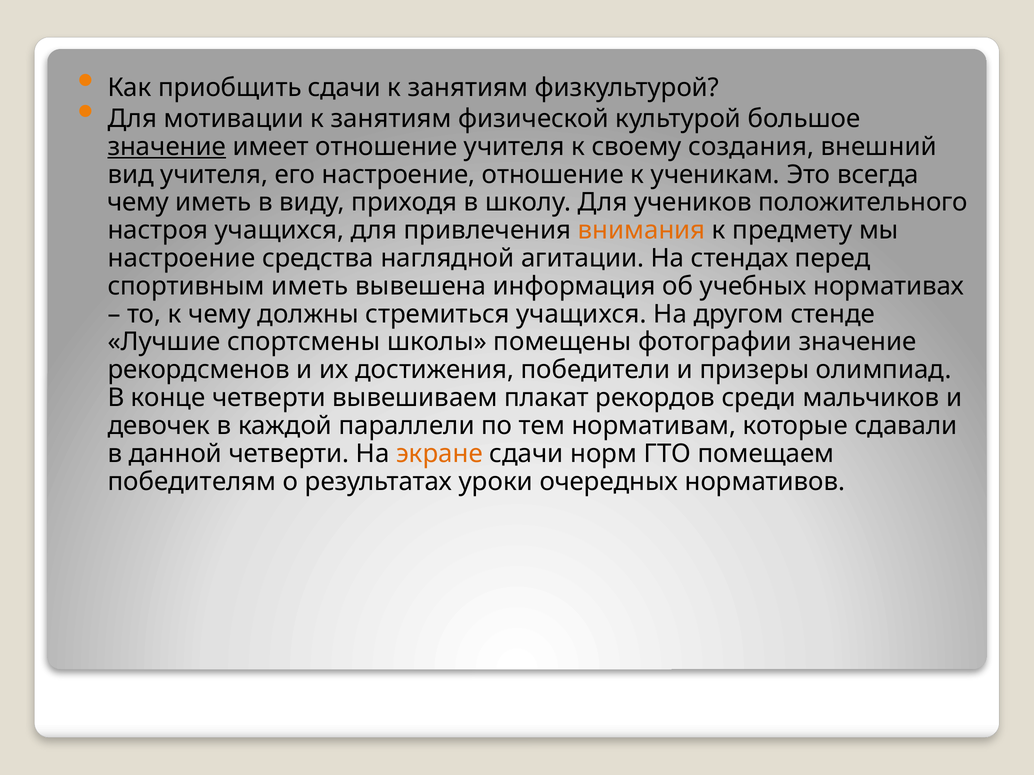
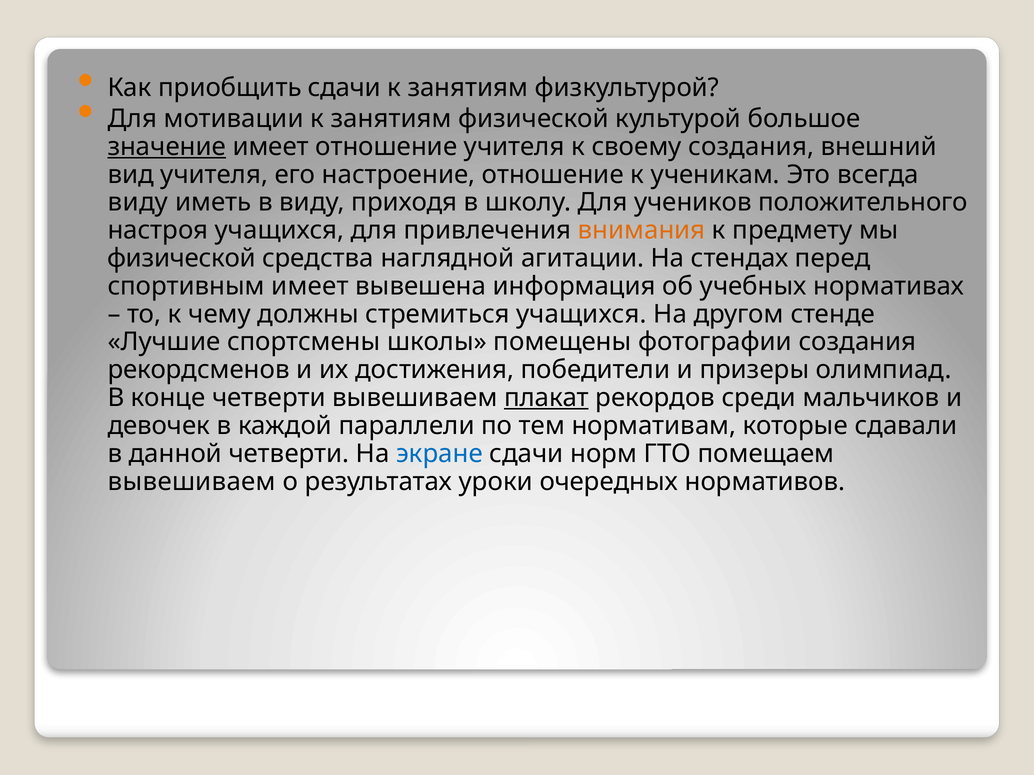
чему: чему -> виду (138, 203)
настроение: настроение -> физической (182, 258)
спортивным иметь: иметь -> имеет (310, 286)
фотографии значение: значение -> создания (858, 342)
плакат underline: none -> present (547, 398)
экране colour: orange -> blue (439, 454)
победителям: победителям -> вывешиваем (192, 482)
